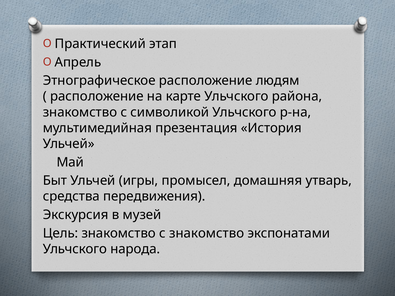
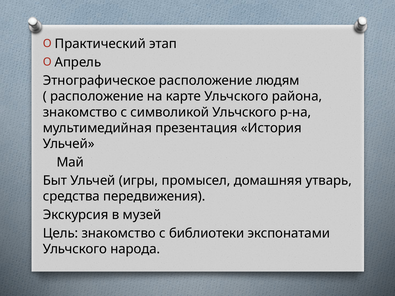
с знакомство: знакомство -> библиотеки (207, 233)
